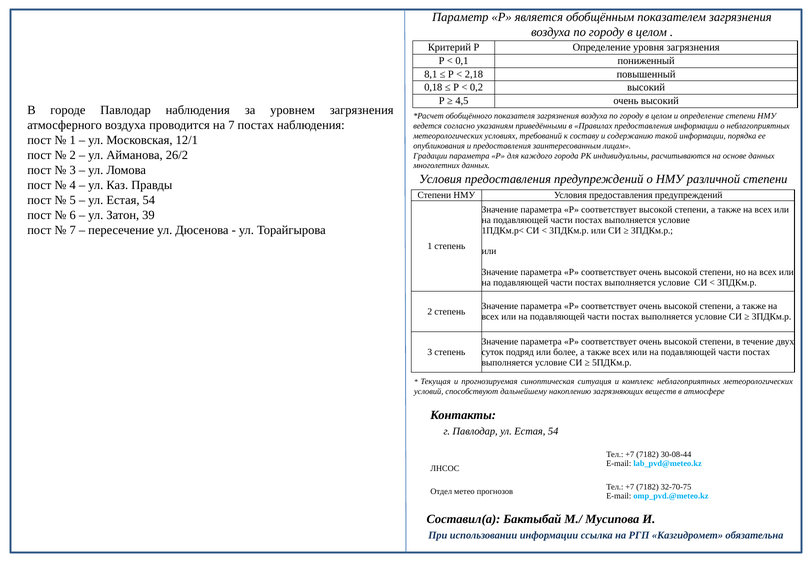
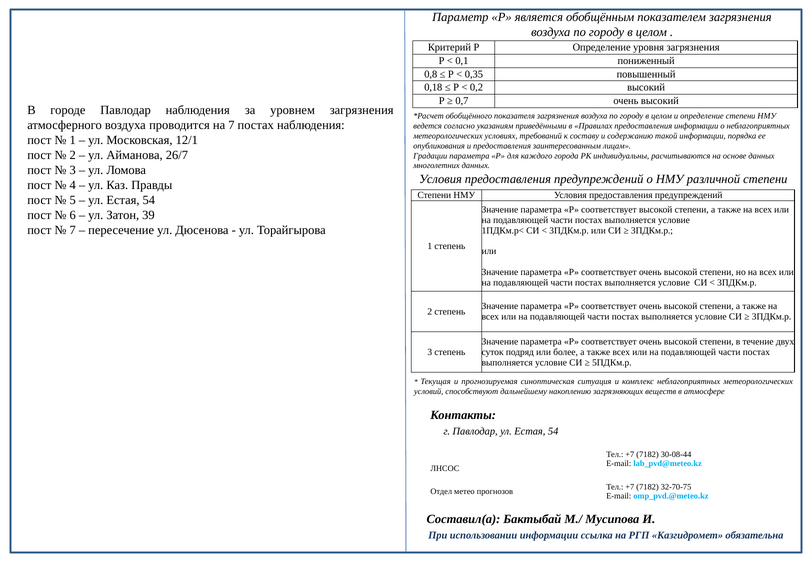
8,1: 8,1 -> 0,8 (431, 74)
2,18: 2,18 -> 0,35 (474, 74)
4,5: 4,5 -> 0,7 (462, 101)
26/2: 26/2 -> 26/7 (177, 155)
